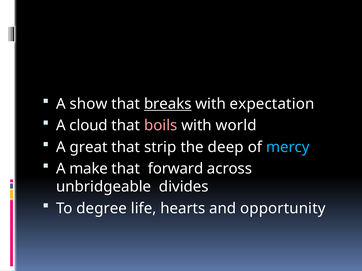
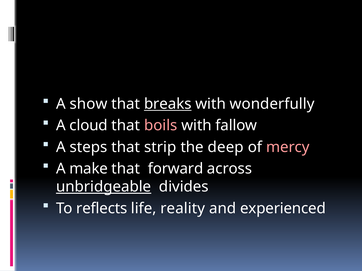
expectation: expectation -> wonderfully (272, 104)
world: world -> fallow (236, 126)
great: great -> steps (89, 147)
mercy colour: light blue -> pink (288, 147)
unbridgeable underline: none -> present (104, 187)
degree: degree -> reflects (102, 209)
hearts: hearts -> reality (183, 209)
opportunity: opportunity -> experienced (283, 209)
